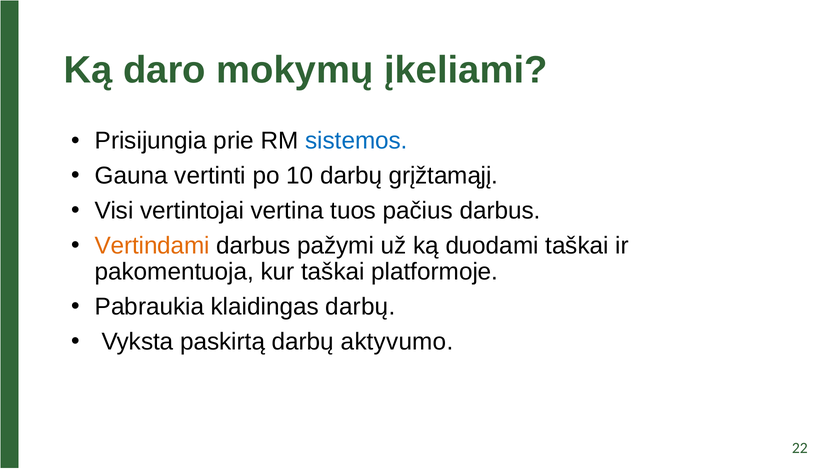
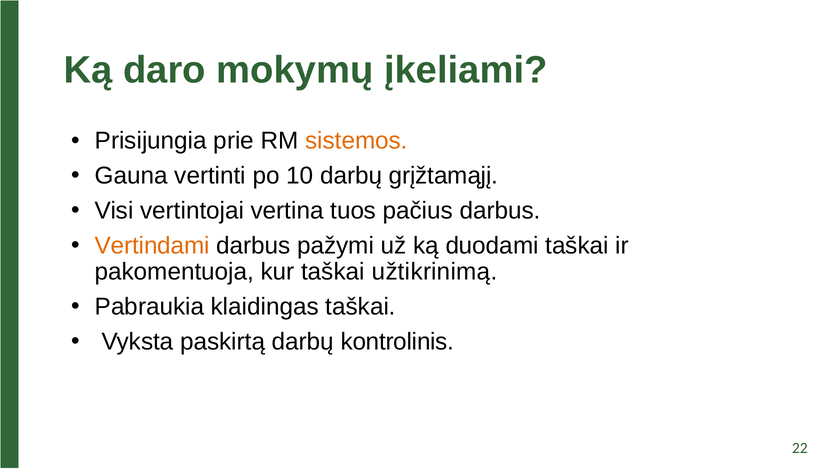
sistemos colour: blue -> orange (356, 141)
platformoje: platformoje -> užtikrinimą (435, 272)
klaidingas darbų: darbų -> taškai (361, 307)
aktyvumo: aktyvumo -> kontrolinis (397, 342)
